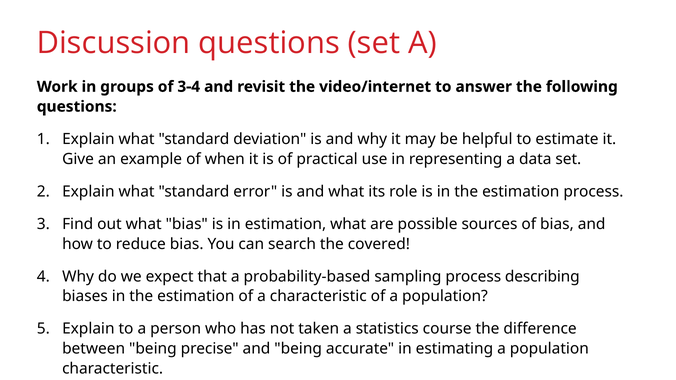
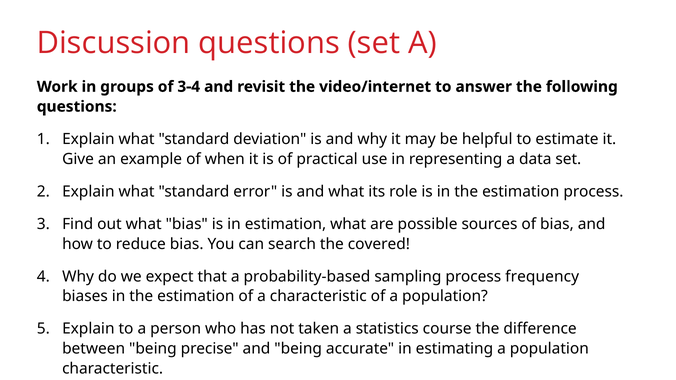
describing: describing -> frequency (542, 277)
